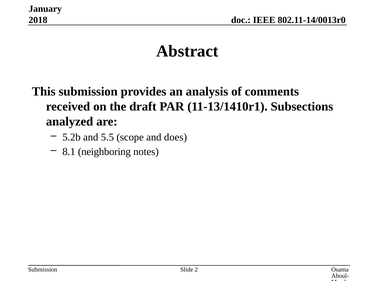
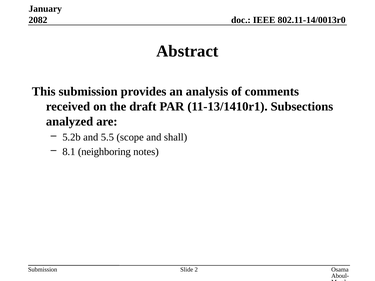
2018: 2018 -> 2082 (38, 20)
does: does -> shall (176, 137)
